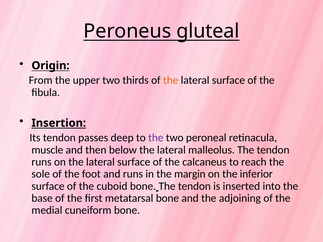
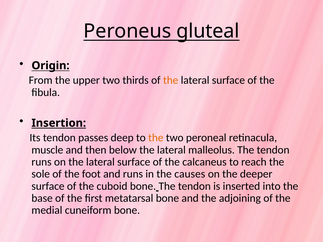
the colour: purple -> orange (156, 138)
margin: margin -> causes (190, 174)
inferior: inferior -> deeper (256, 174)
